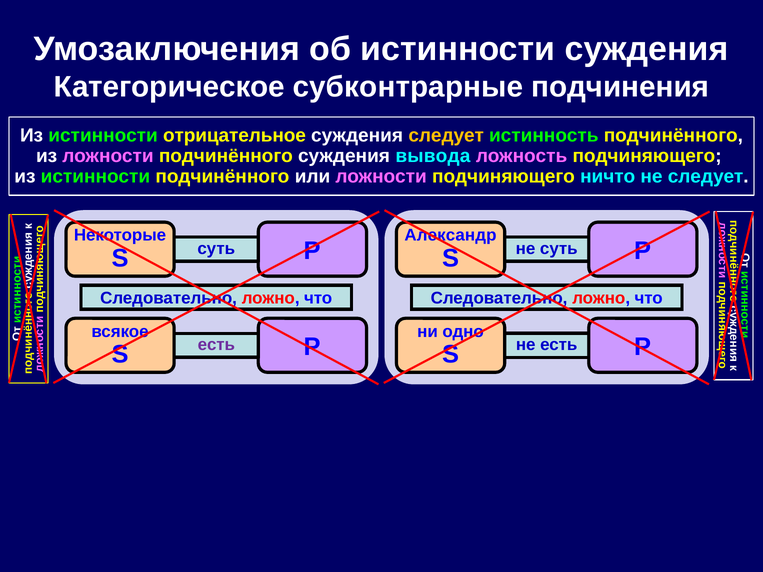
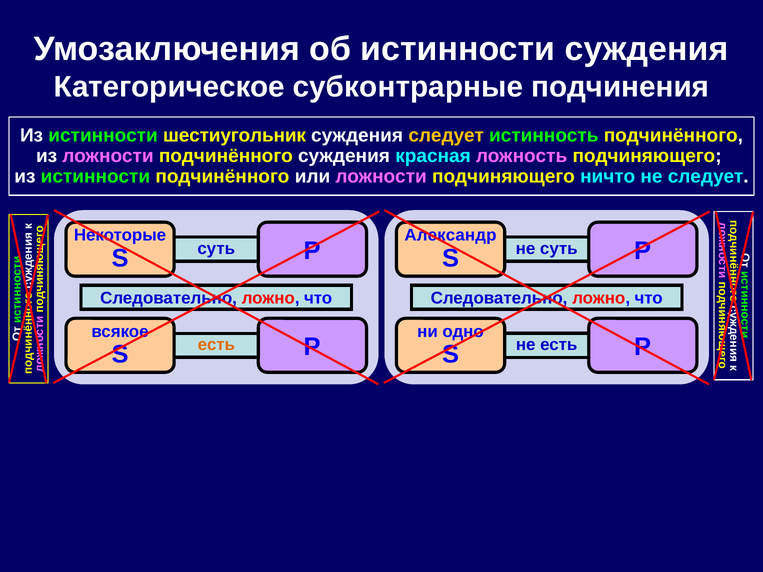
отрицательное: отрицательное -> шестиугольник (235, 135)
вывода: вывода -> красная (433, 156)
есть colour: purple -> orange (216, 345)
